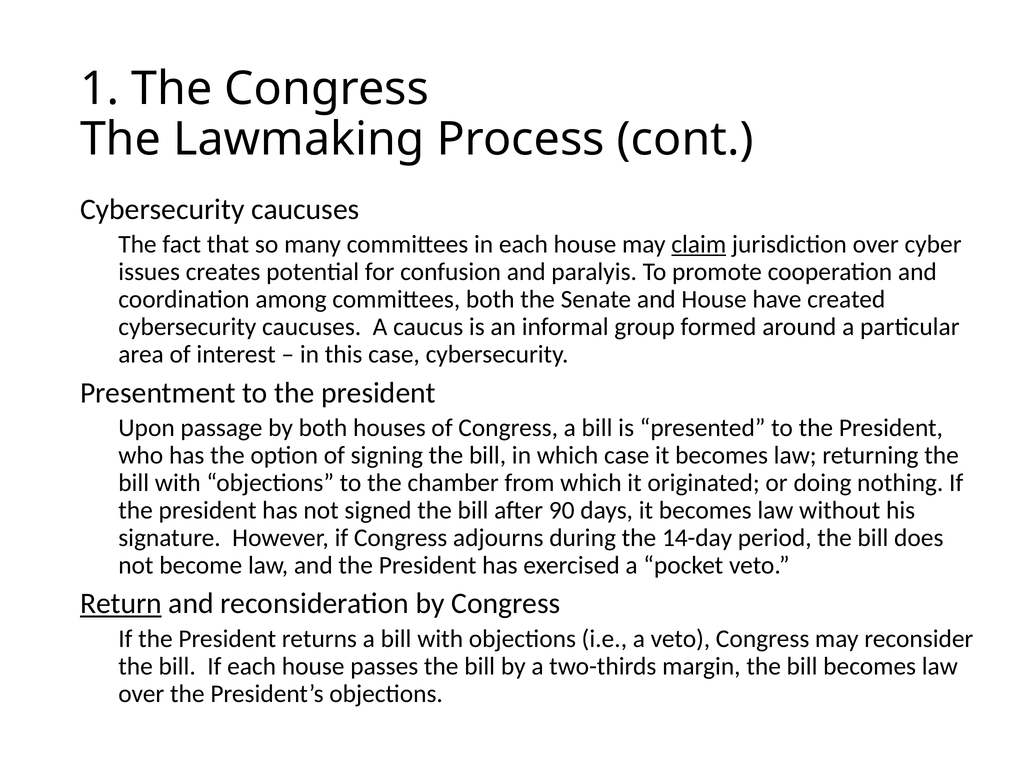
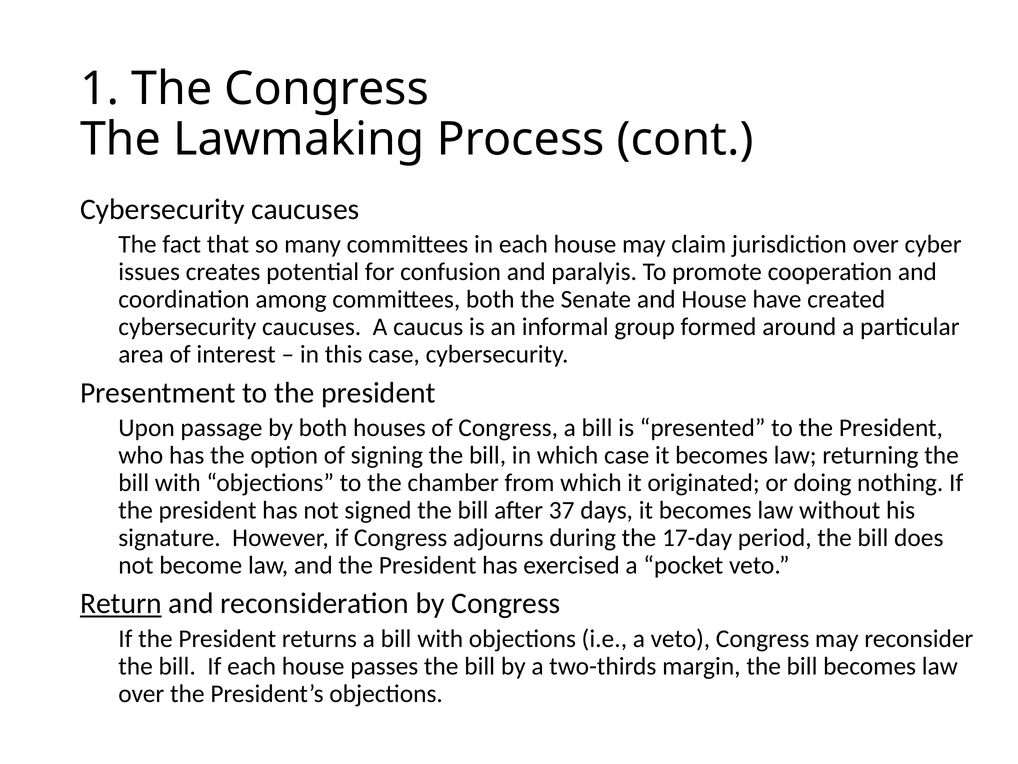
claim underline: present -> none (699, 244)
90: 90 -> 37 (562, 510)
14-day: 14-day -> 17-day (697, 538)
